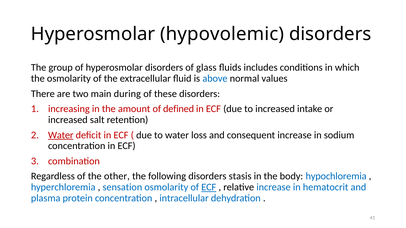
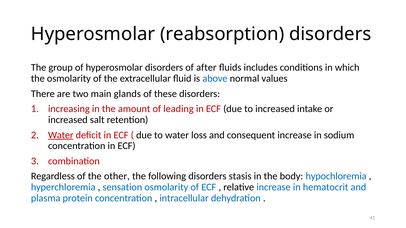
hypovolemic: hypovolemic -> reabsorption (222, 34)
glass: glass -> after (206, 68)
during: during -> glands (127, 94)
defined: defined -> leading (178, 109)
ECF underline: present -> none (209, 188)
